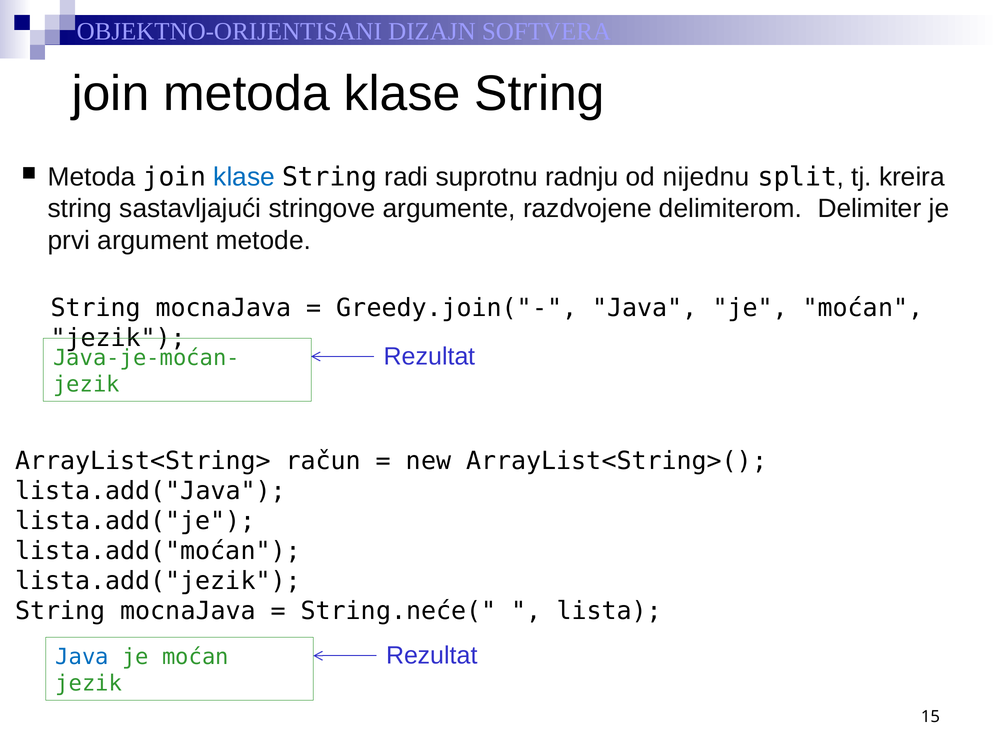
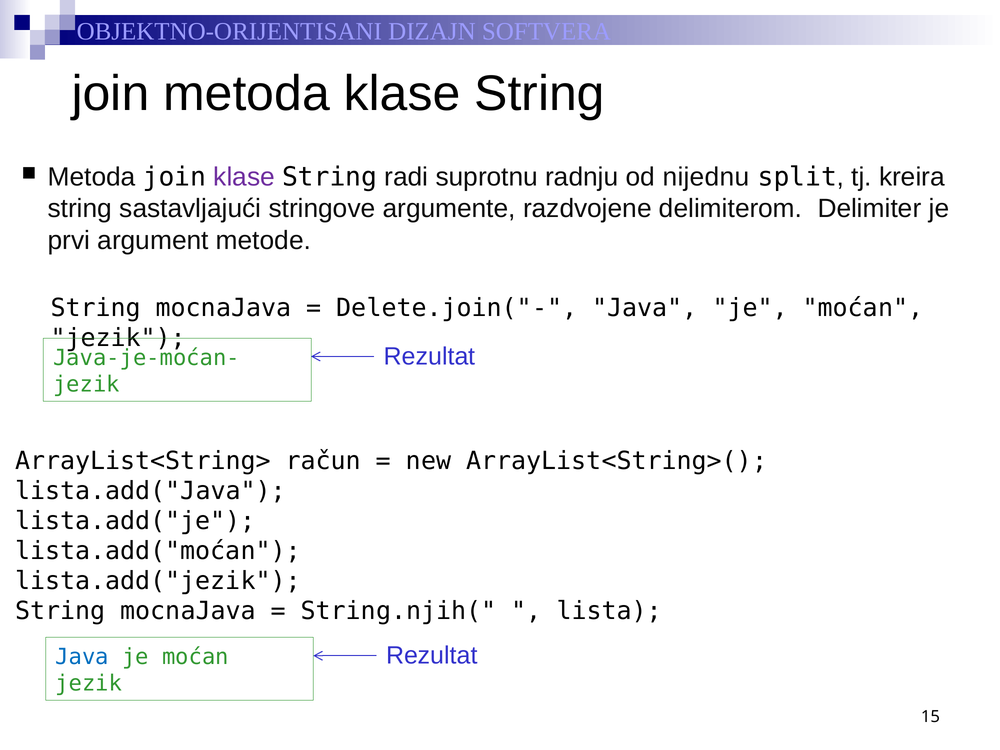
klase colour: blue -> purple (244, 177)
Greedy.join("-: Greedy.join("- -> Delete.join("- (457, 308)
String.neće(: String.neće( -> String.njih( (399, 611)
